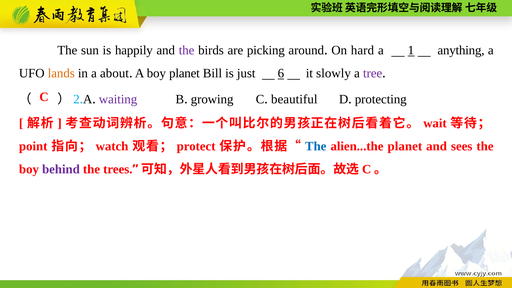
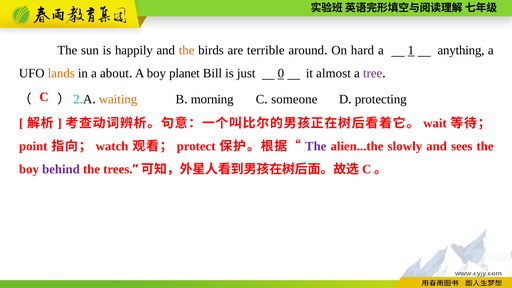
the colour: purple -> orange (187, 50)
picking: picking -> terrible (266, 50)
6: 6 -> 0 (281, 73)
slowly: slowly -> almost (334, 73)
waiting colour: purple -> orange (118, 99)
growing: growing -> morning (212, 99)
beautiful: beautiful -> someone (294, 99)
The colour: blue -> purple (316, 146)
alien...the planet: planet -> slowly (405, 146)
